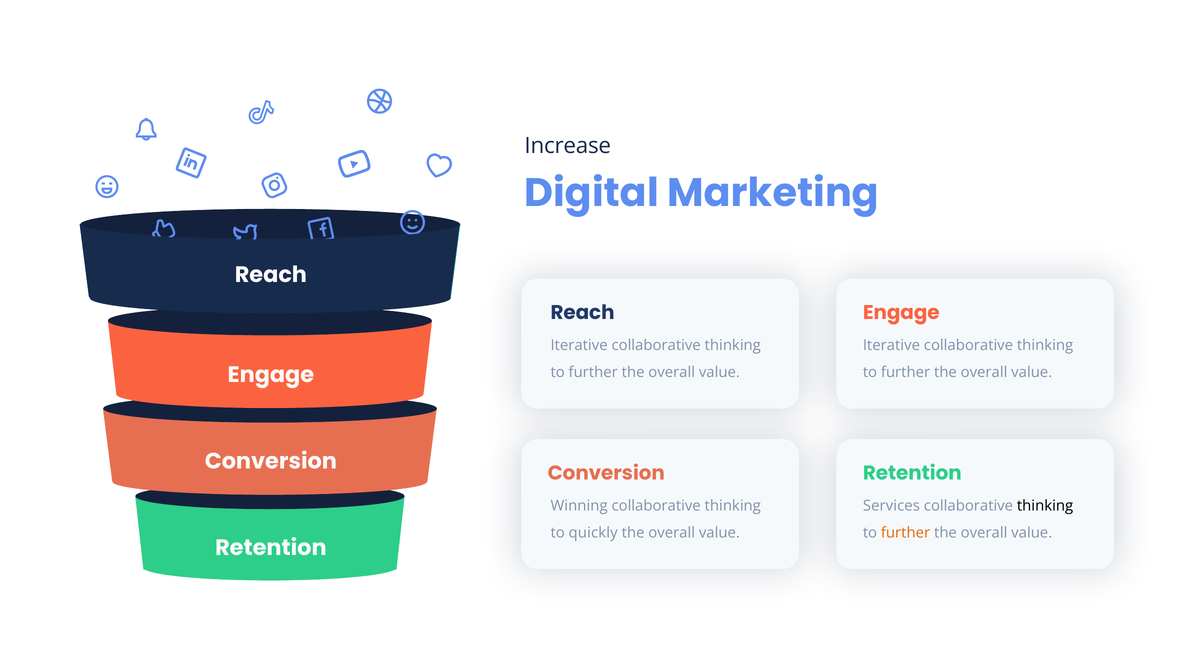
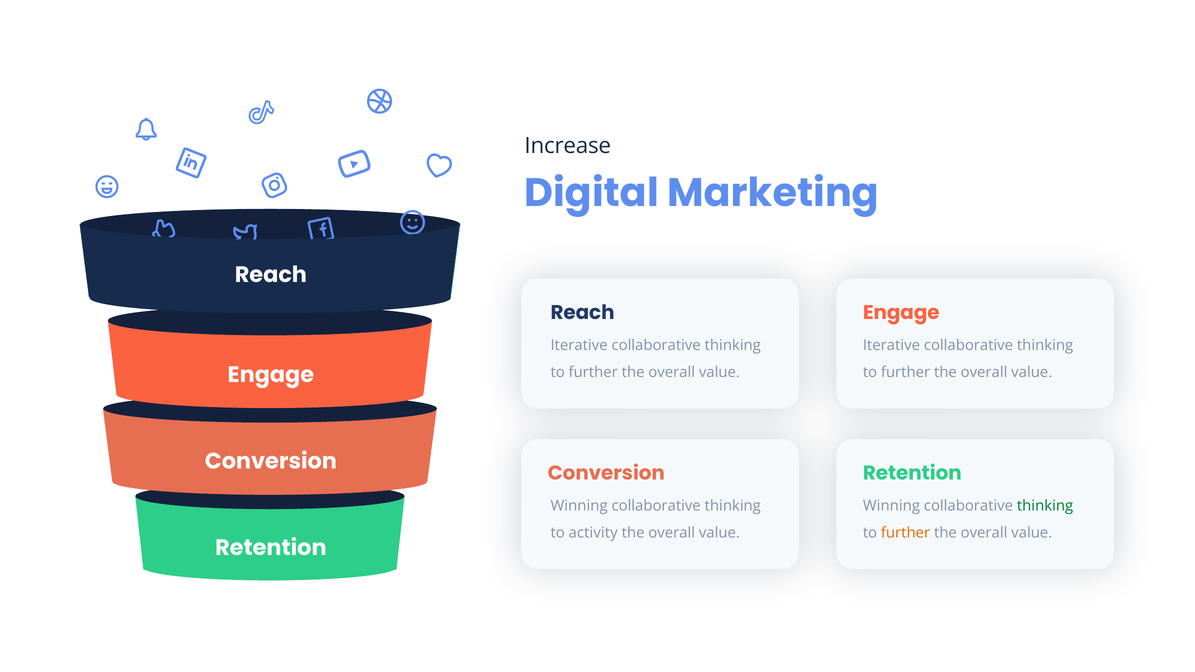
Services: Services -> Winning (891, 506)
thinking colour: black -> green (1045, 506)
quickly: quickly -> activity (593, 533)
